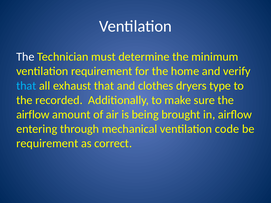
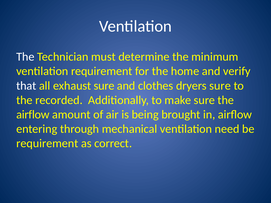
that colour: light blue -> white (26, 86)
exhaust that: that -> sure (104, 86)
dryers type: type -> sure (220, 86)
code: code -> need (227, 129)
